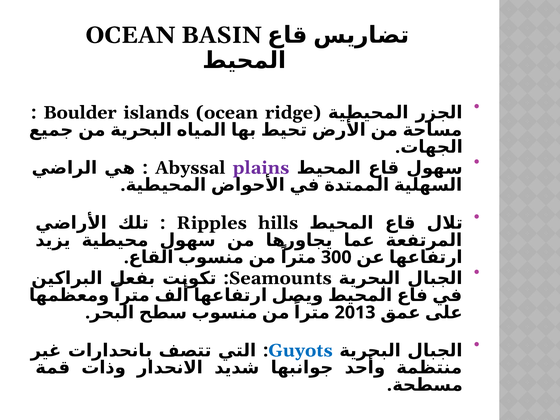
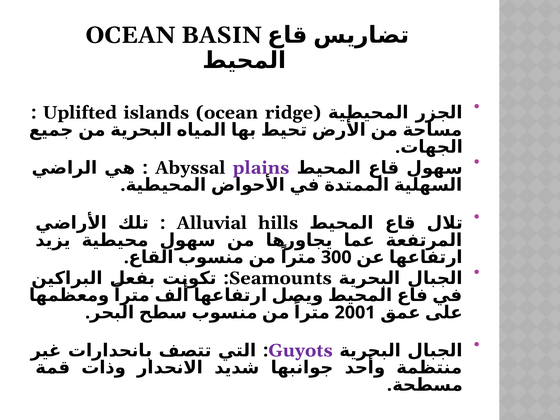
Boulder: Boulder -> Uplifted (80, 113)
Ripples: Ripples -> Alluvial (212, 223)
2013: 2013 -> 2001 (355, 312)
Guyots colour: blue -> purple (300, 351)
